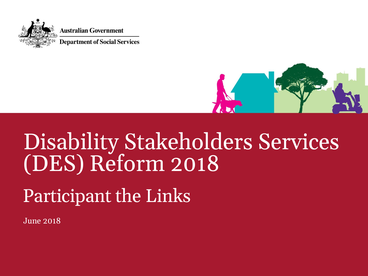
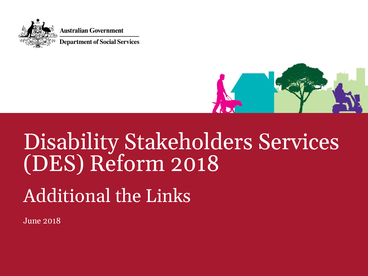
Participant: Participant -> Additional (67, 196)
